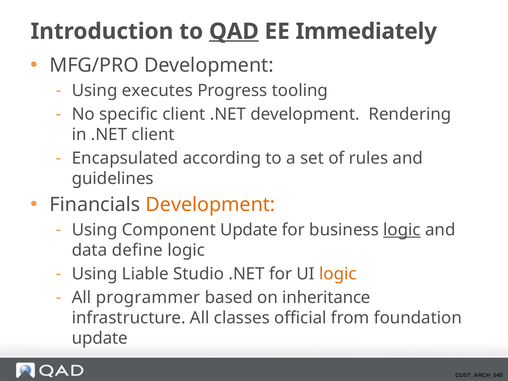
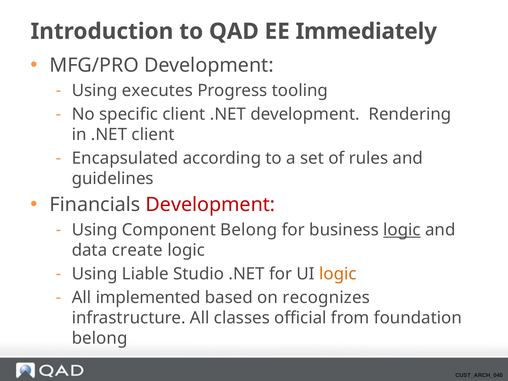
QAD underline: present -> none (234, 31)
Development colour: orange -> red (210, 205)
Component Update: Update -> Belong (249, 230)
define: define -> create (137, 250)
programmer: programmer -> implemented (148, 298)
inheritance: inheritance -> recognizes (326, 298)
update: update -> belong (100, 338)
